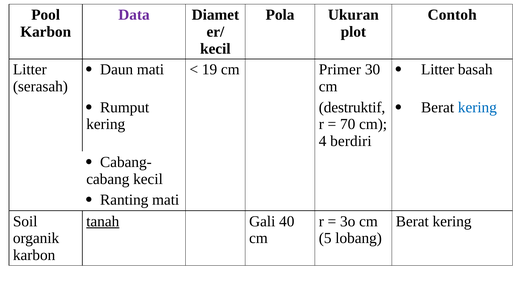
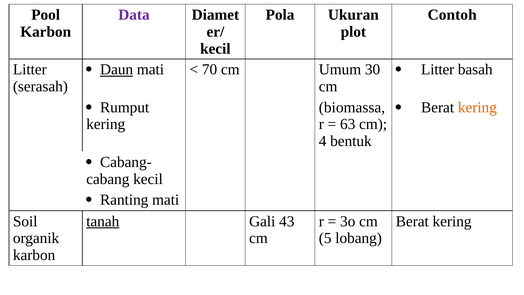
Daun underline: none -> present (117, 69)
19: 19 -> 70 (210, 69)
Primer: Primer -> Umum (340, 69)
destruktif: destruktif -> biomassa (352, 107)
kering colour: blue -> orange (477, 107)
70: 70 -> 63 (348, 124)
berdiri: berdiri -> bentuk (351, 141)
40: 40 -> 43 (287, 221)
